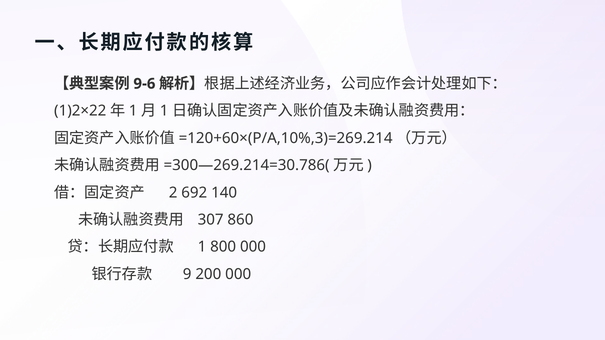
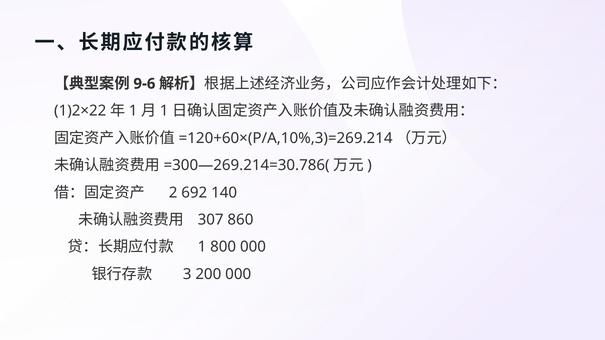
9: 9 -> 3 (187, 274)
